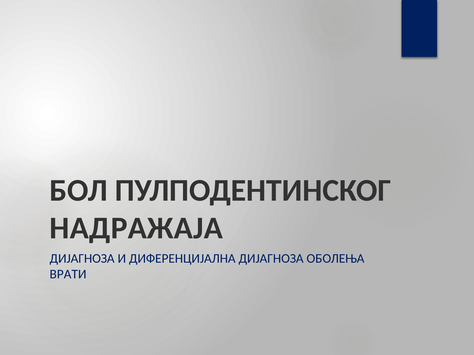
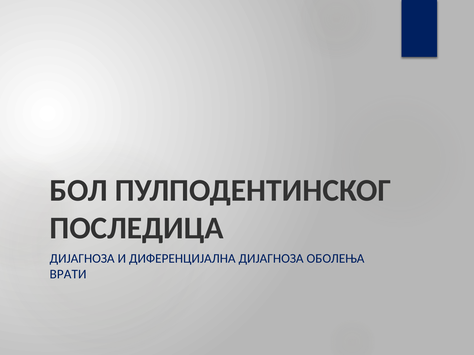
НАДРАЖАЈА: НАДРАЖАЈА -> ПОСЛЕДИЦА (137, 229)
